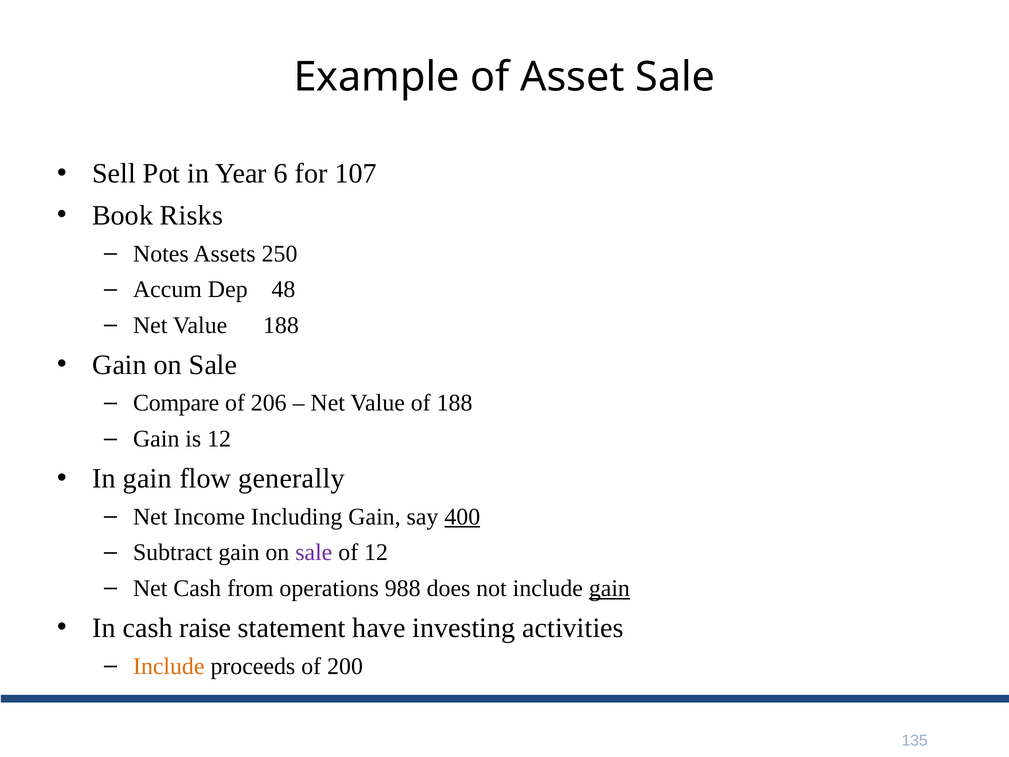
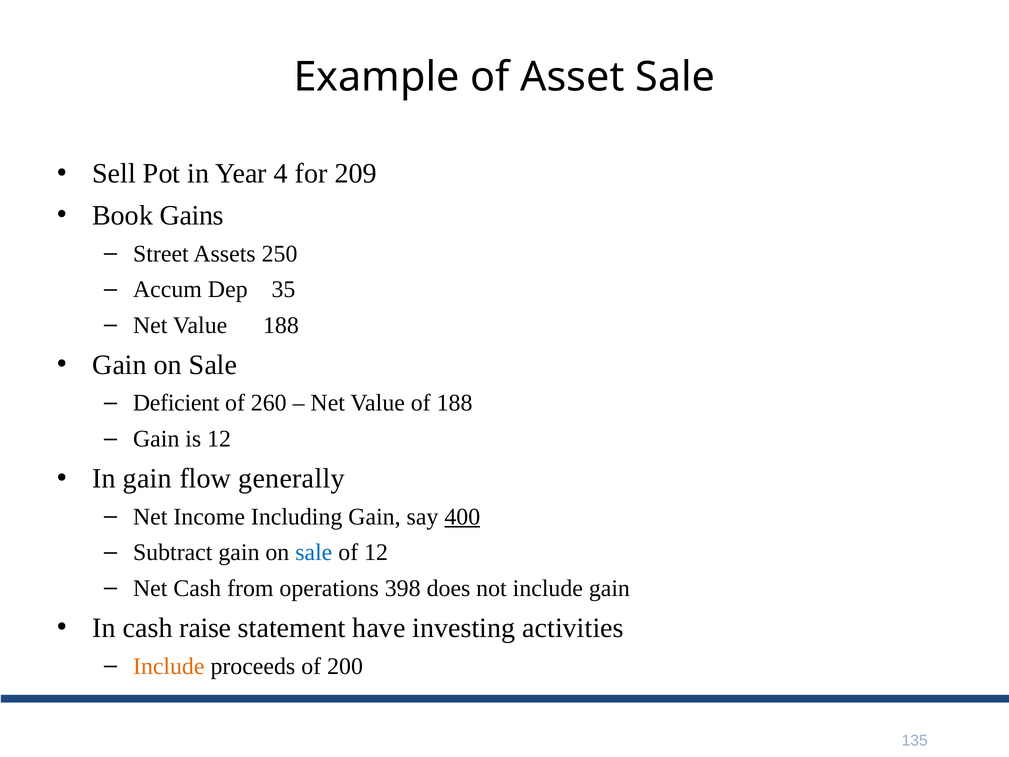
6: 6 -> 4 (281, 174)
107: 107 -> 209 (356, 174)
Risks: Risks -> Gains (192, 216)
Notes: Notes -> Street (161, 254)
48: 48 -> 35 (283, 289)
Compare: Compare -> Deficient (176, 403)
206: 206 -> 260 (269, 403)
sale colour: purple -> blue (314, 552)
988: 988 -> 398 (403, 588)
gain underline: present -> none (609, 588)
